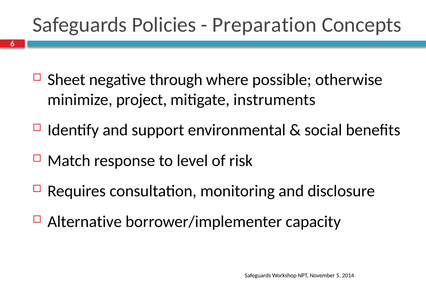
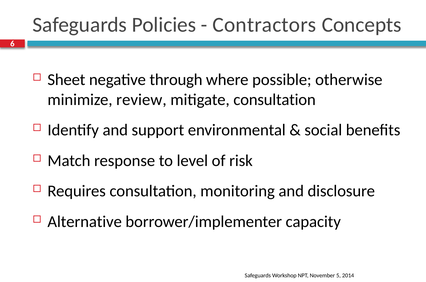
Preparation: Preparation -> Contractors (264, 25)
project: project -> review (141, 100)
mitigate instruments: instruments -> consultation (275, 100)
